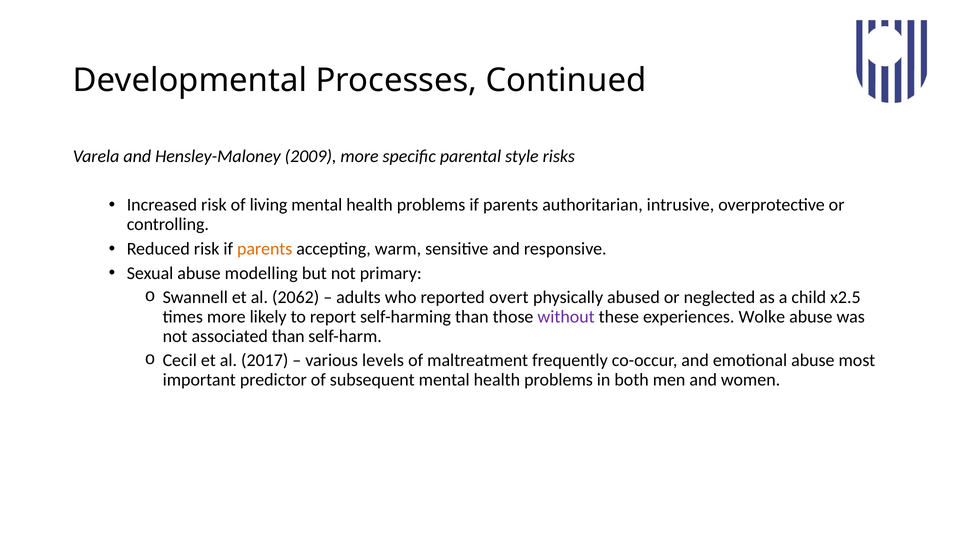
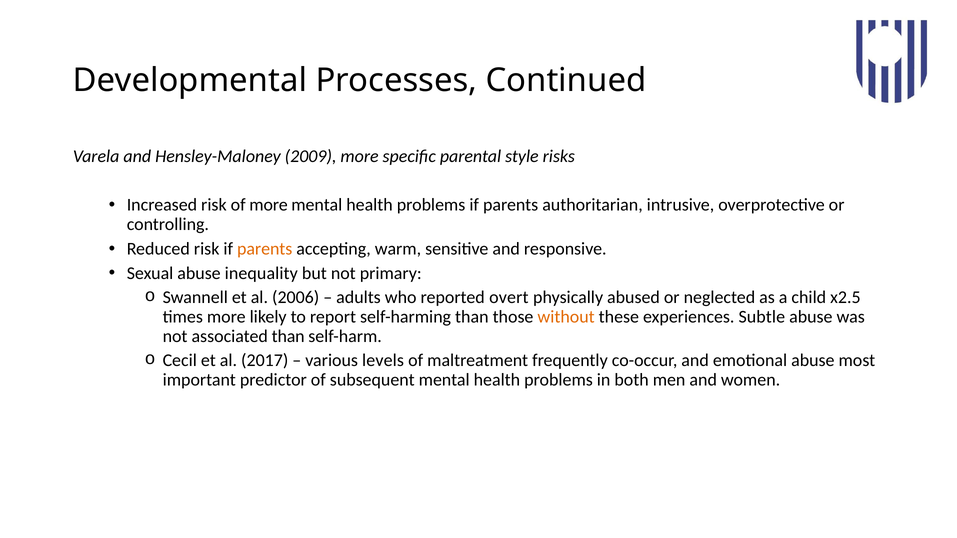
of living: living -> more (269, 205)
modelling: modelling -> inequality (261, 273)
2062: 2062 -> 2006 (296, 298)
without colour: purple -> orange (566, 317)
Wolke: Wolke -> Subtle (762, 317)
